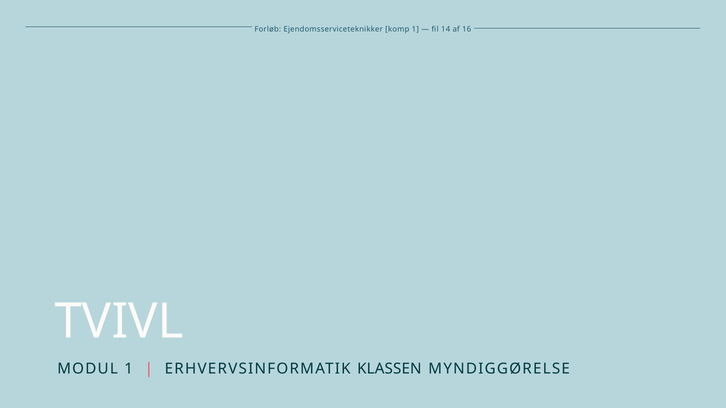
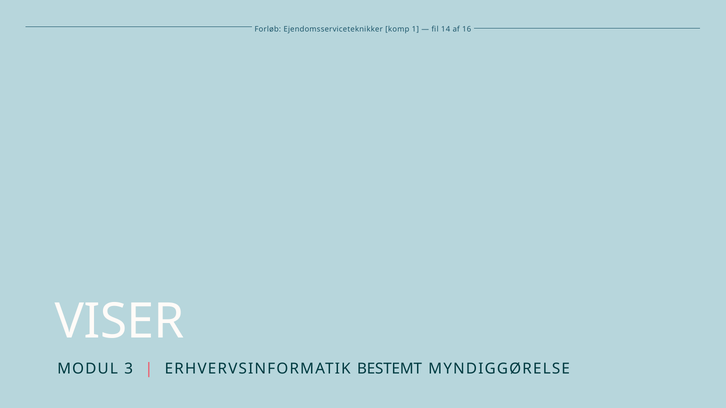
TVIVL: TVIVL -> VISER (119, 322)
MODUL 1: 1 -> 3 (129, 369)
KLASSEN: KLASSEN -> BESTEMT (389, 369)
